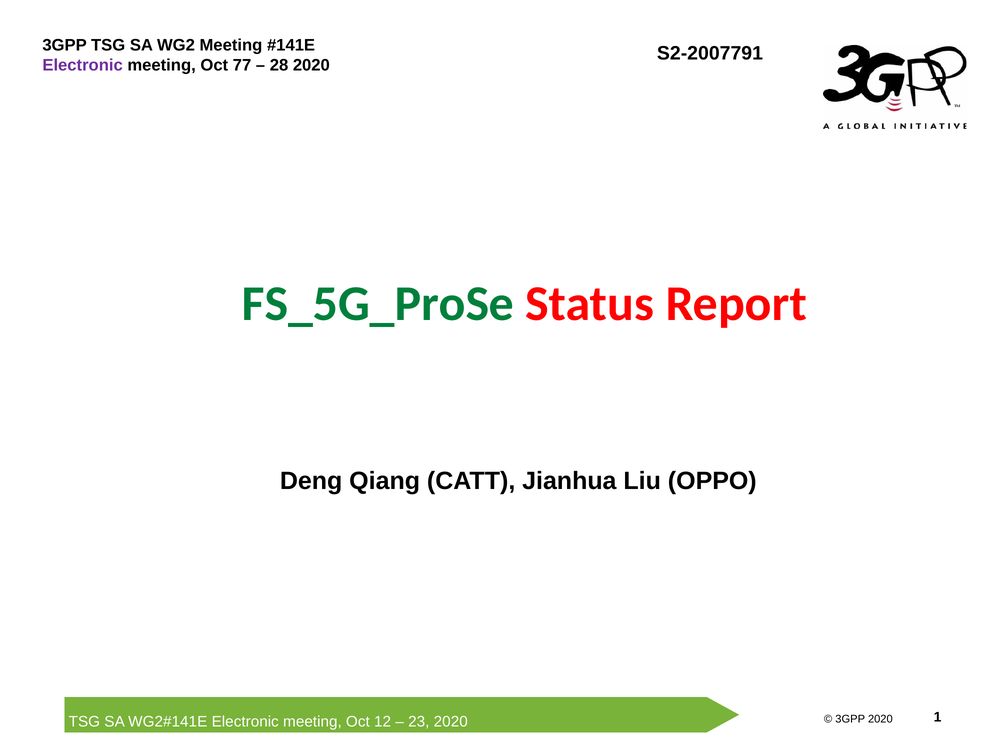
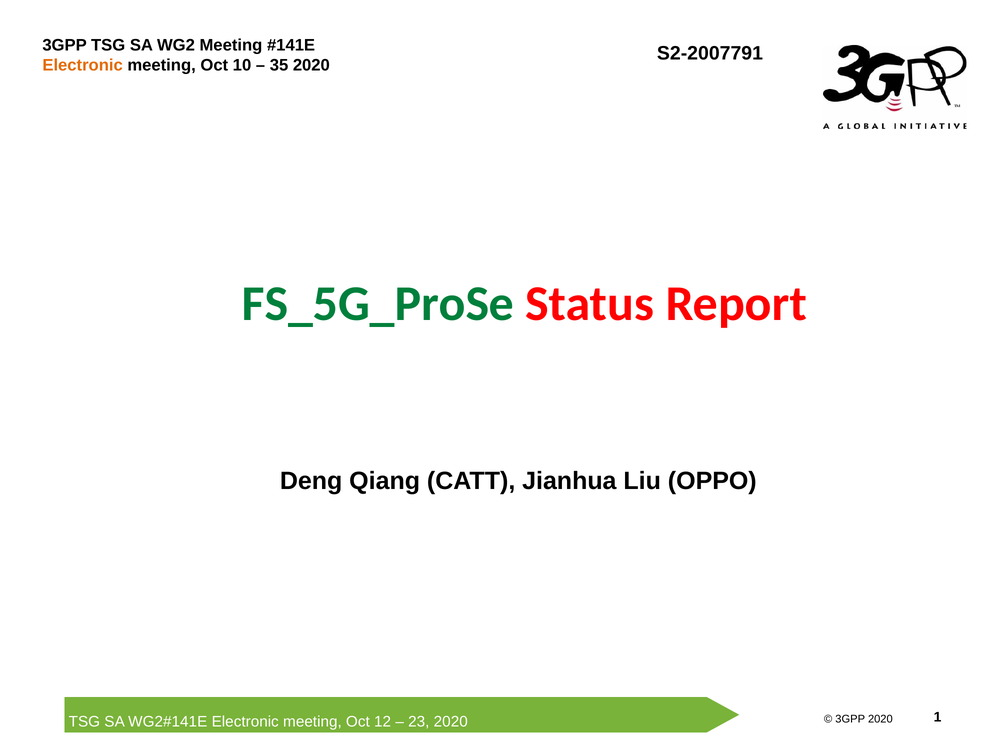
Electronic colour: purple -> orange (83, 65)
77: 77 -> 10 (242, 65)
28: 28 -> 35 (279, 65)
